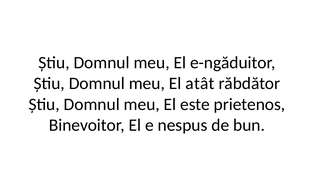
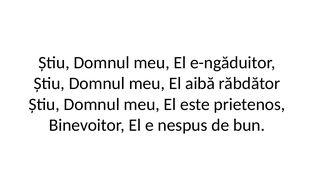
atât: atât -> aibă (200, 84)
